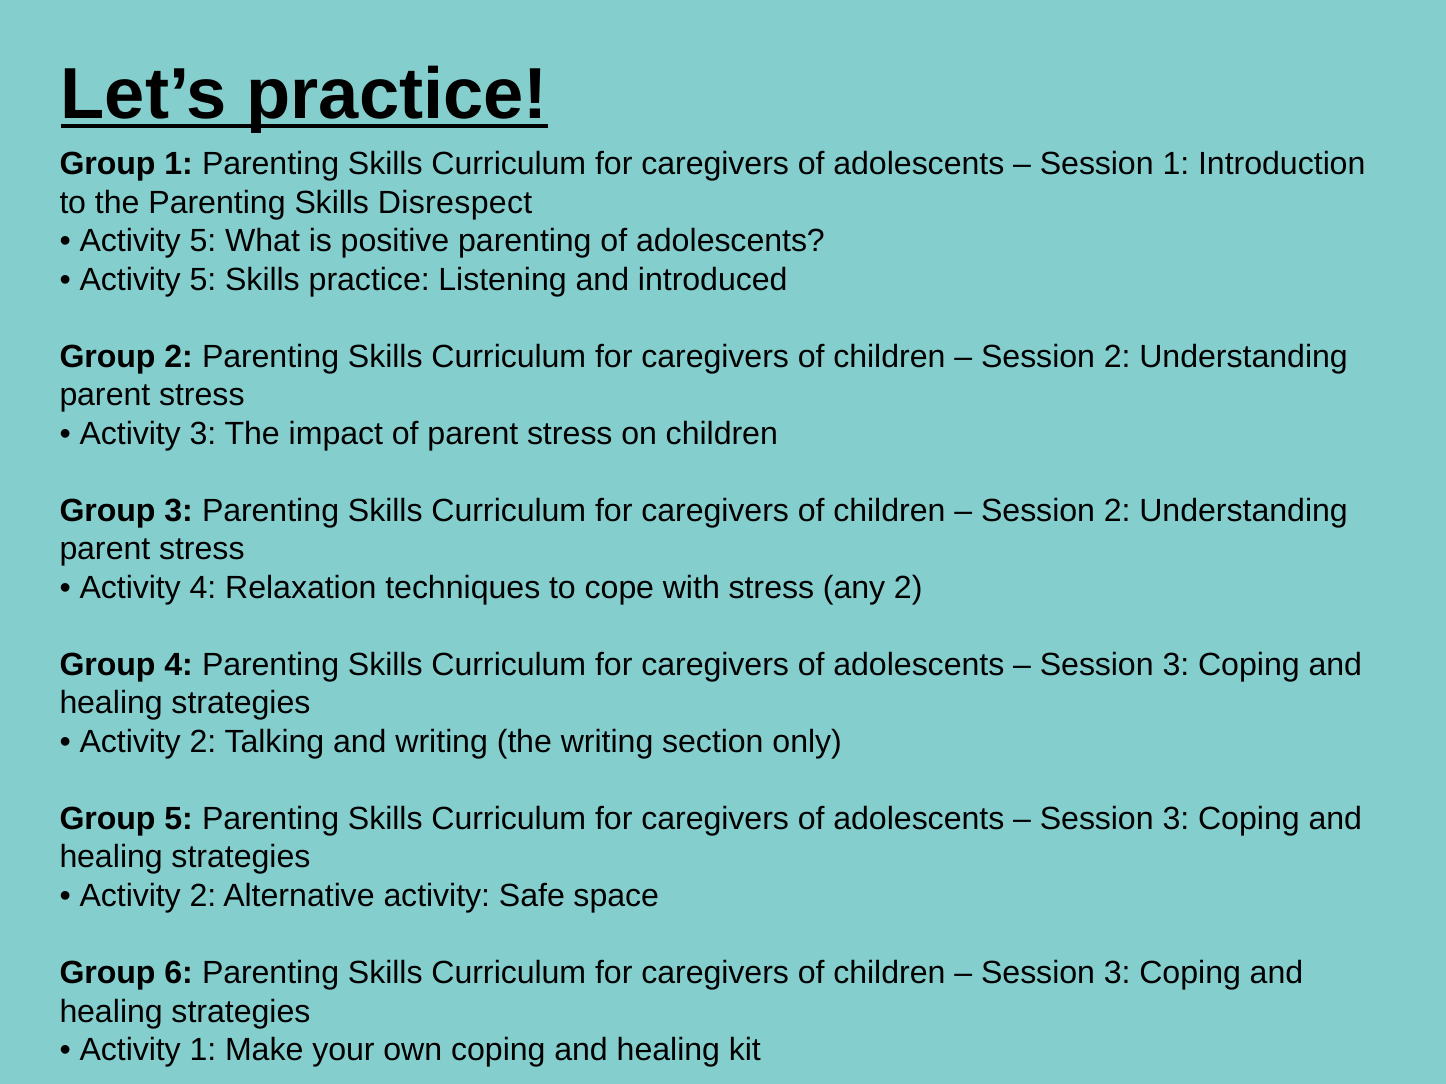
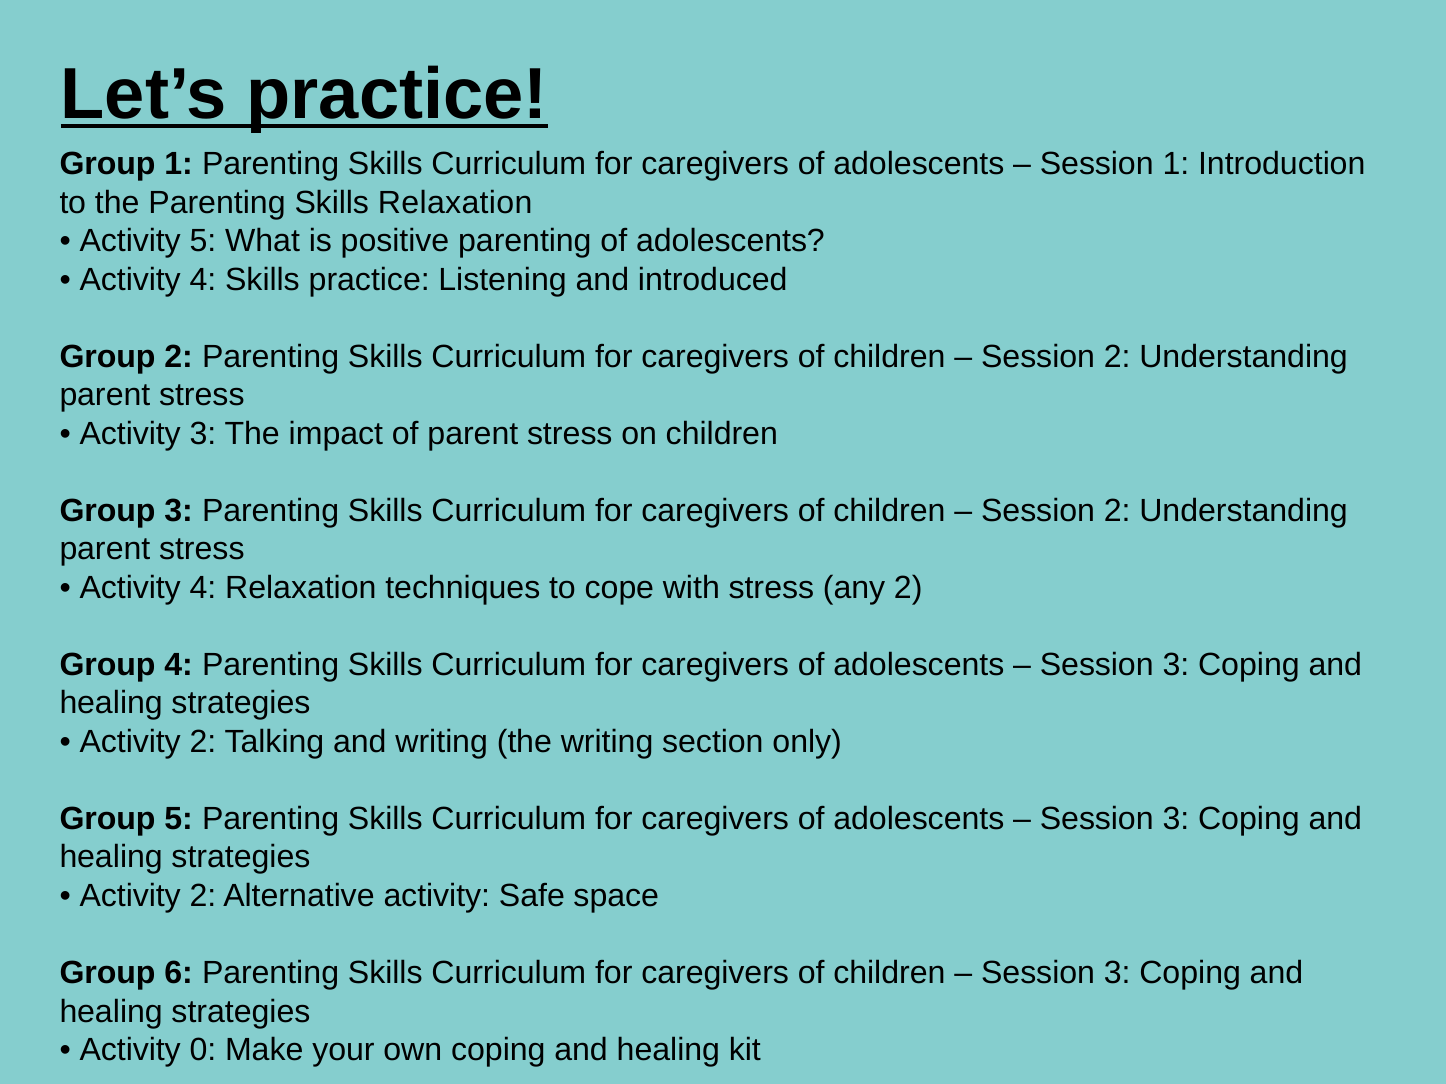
Skills Disrespect: Disrespect -> Relaxation (455, 203)
5: 5 -> 4 (203, 280)
Activity 1: 1 -> 0 (203, 1050)
